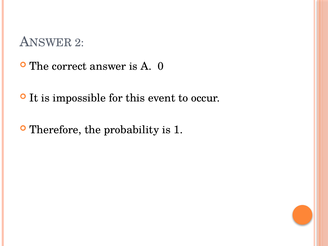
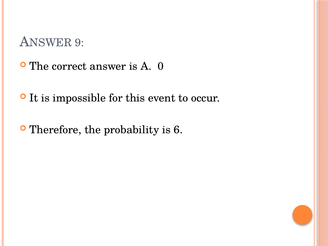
2: 2 -> 9 (79, 43)
1: 1 -> 6 (178, 130)
